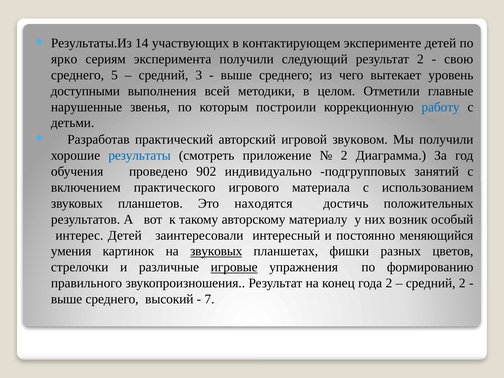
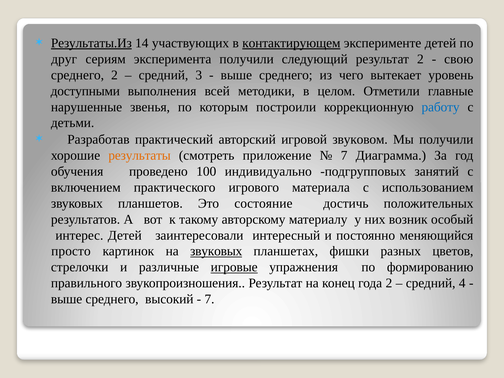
Результаты.Из underline: none -> present (91, 43)
контактирующем underline: none -> present (291, 43)
ярко: ярко -> друг (64, 59)
среднего 5: 5 -> 2 (114, 75)
результаты colour: blue -> orange (140, 156)
2: 2 -> 7 (344, 156)
902: 902 -> 100 (206, 171)
находятся: находятся -> состояние (263, 203)
умения: умения -> просто (71, 251)
средний 2: 2 -> 4 (462, 283)
